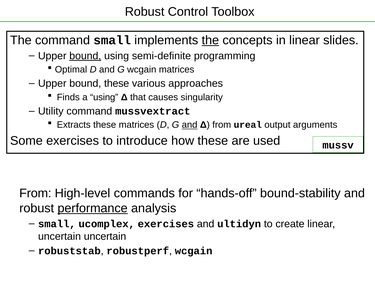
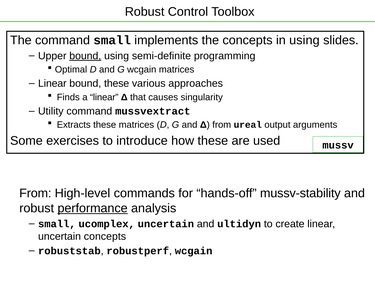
the underline: present -> none (210, 40)
in linear: linear -> using (304, 40)
Upper: Upper -> Linear (52, 84)
a using: using -> linear (104, 97)
and underline: present -> none (190, 125)
bound-stability: bound-stability -> mussv-stability (300, 193)
ucomplex exercises: exercises -> uncertain (166, 224)
uncertain uncertain: uncertain -> concepts (105, 237)
